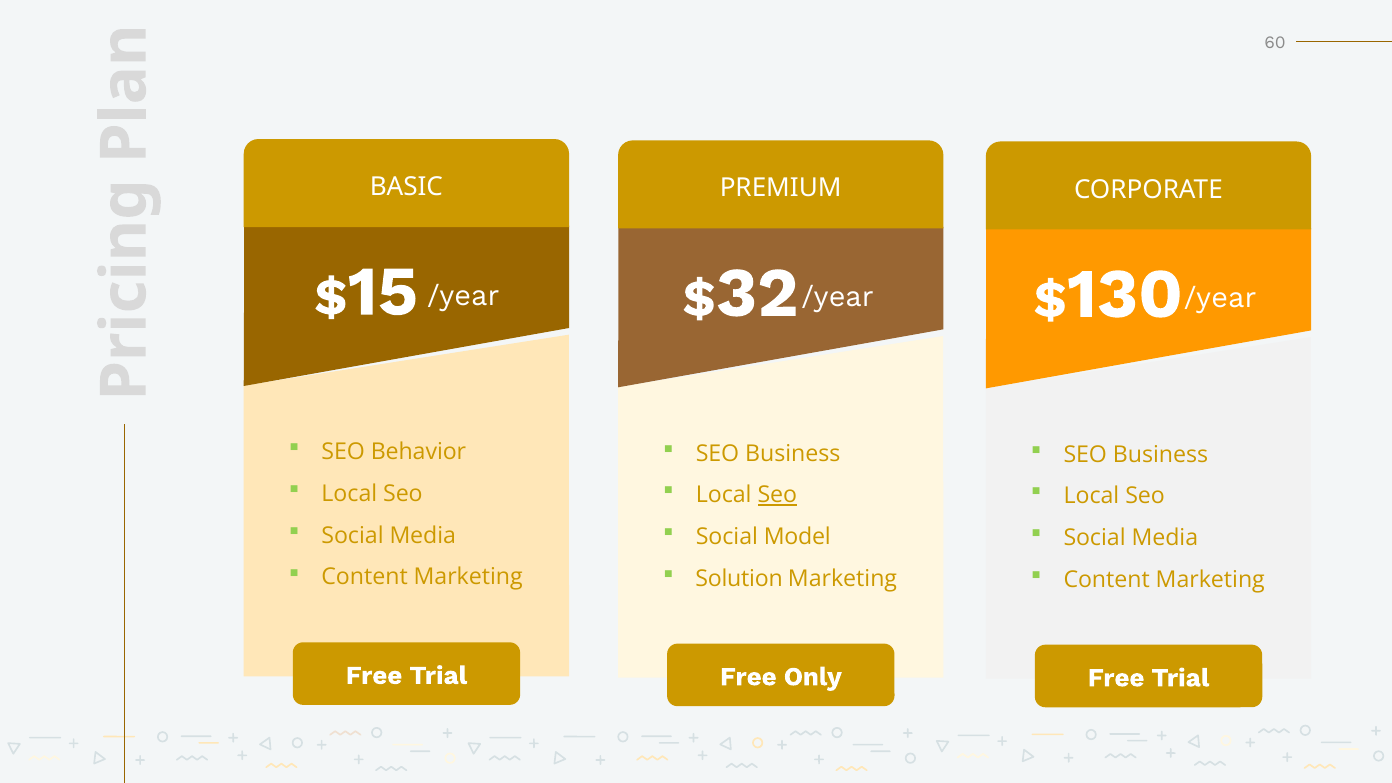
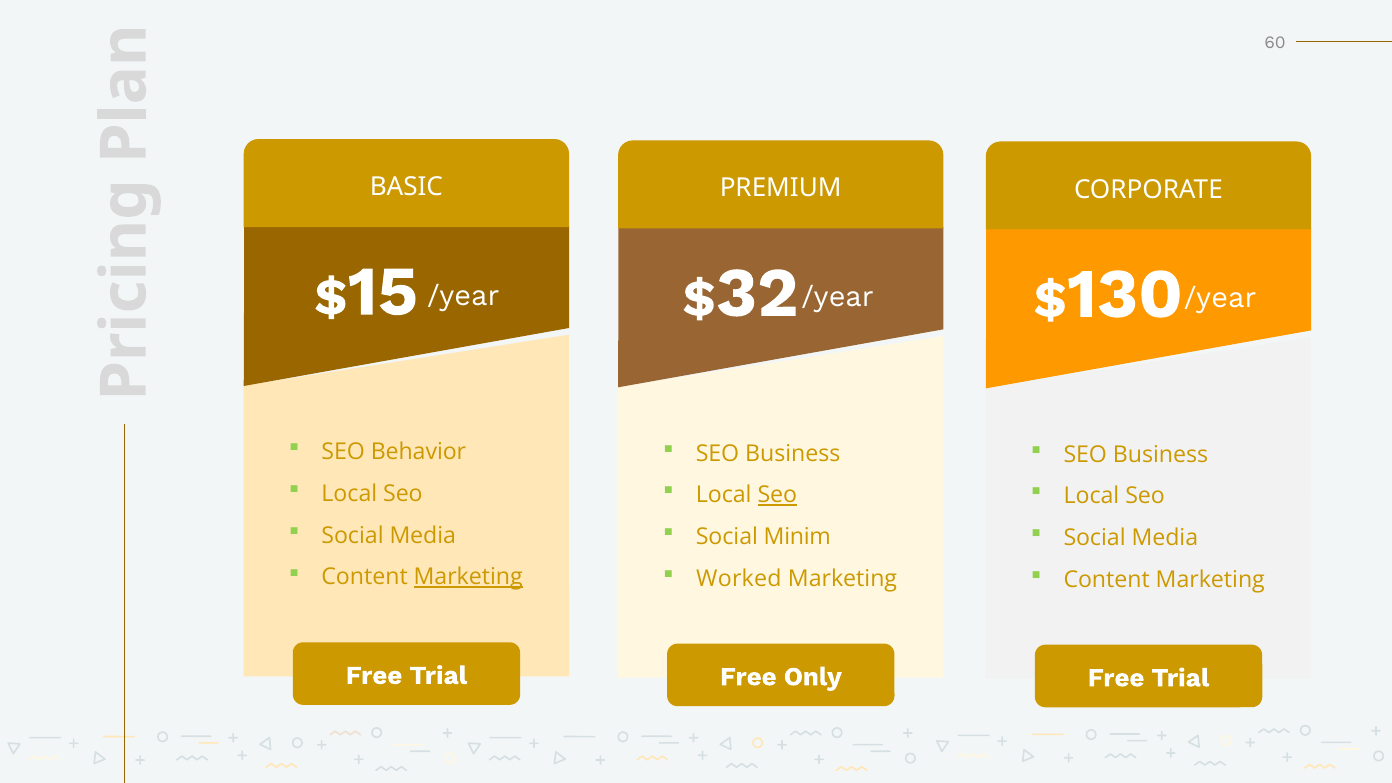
Model: Model -> Minim (797, 537)
Marketing underline: none -> present (468, 577)
Solution: Solution -> Worked (739, 579)
